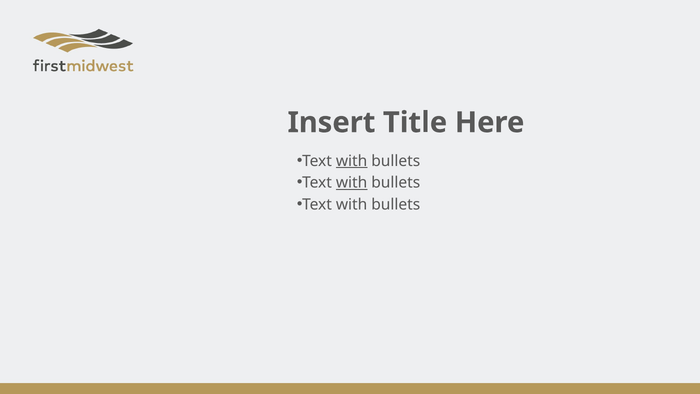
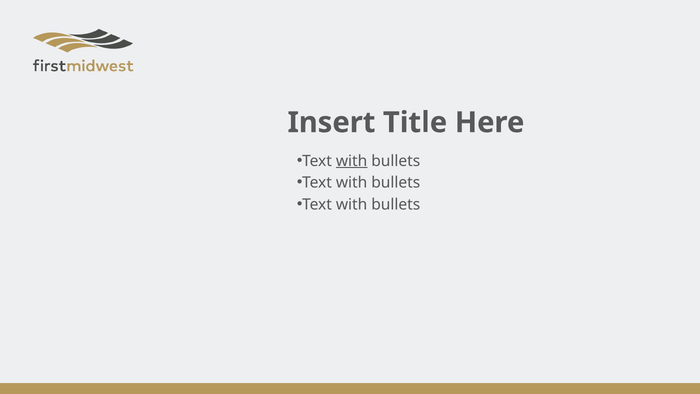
with underline: present -> none (352, 183)
